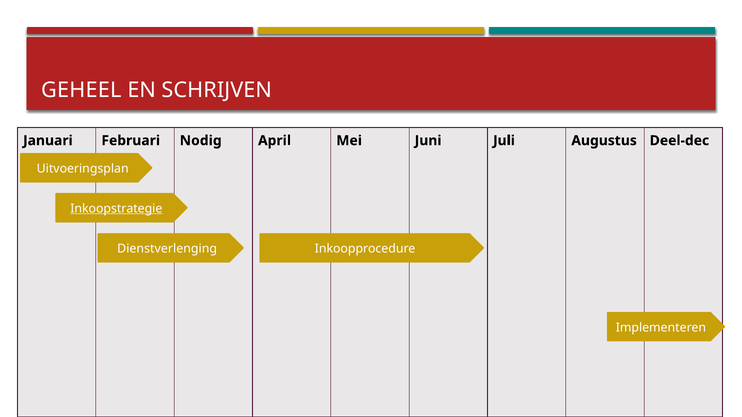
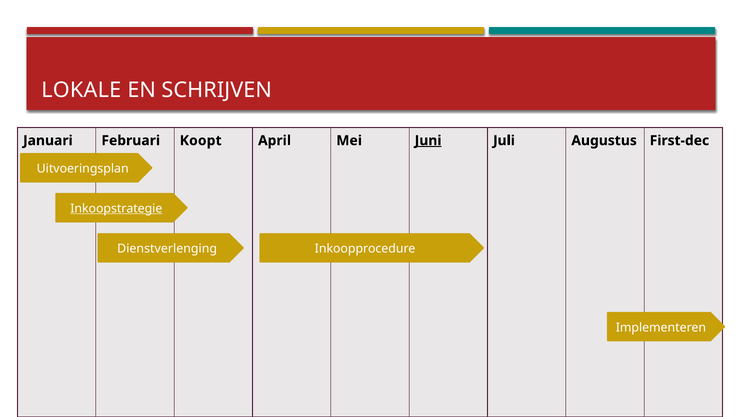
GEHEEL: GEHEEL -> LOKALE (81, 90)
Nodig: Nodig -> Koopt (201, 141)
Juni underline: none -> present (428, 141)
Deel-dec: Deel-dec -> First-dec (679, 141)
